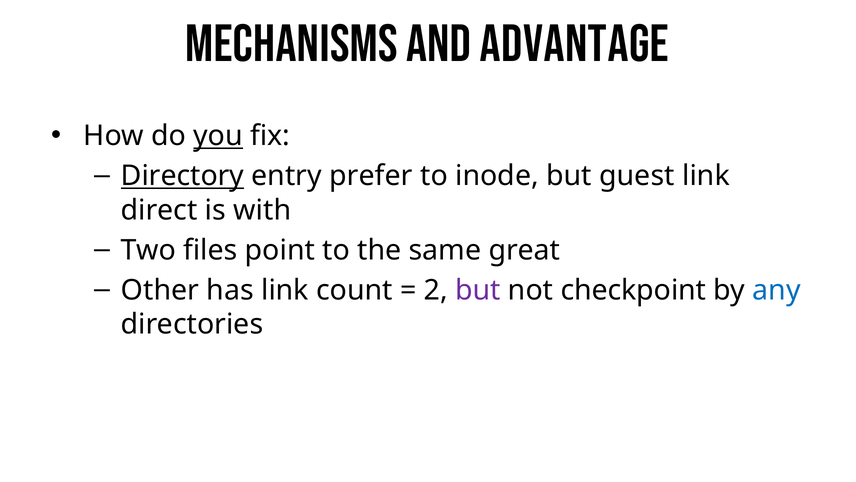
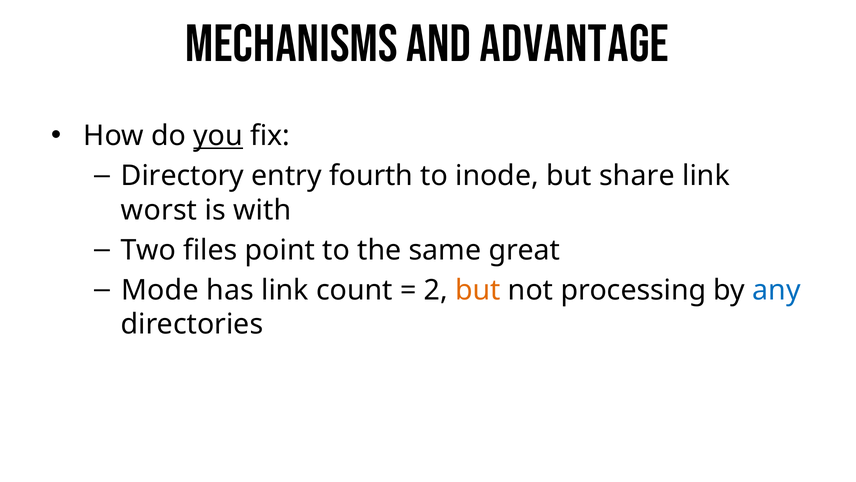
Directory underline: present -> none (182, 176)
prefer: prefer -> fourth (371, 176)
guest: guest -> share (637, 176)
direct: direct -> worst (159, 210)
Other: Other -> Mode (160, 290)
but colour: purple -> orange (478, 290)
checkpoint: checkpoint -> processing (633, 290)
